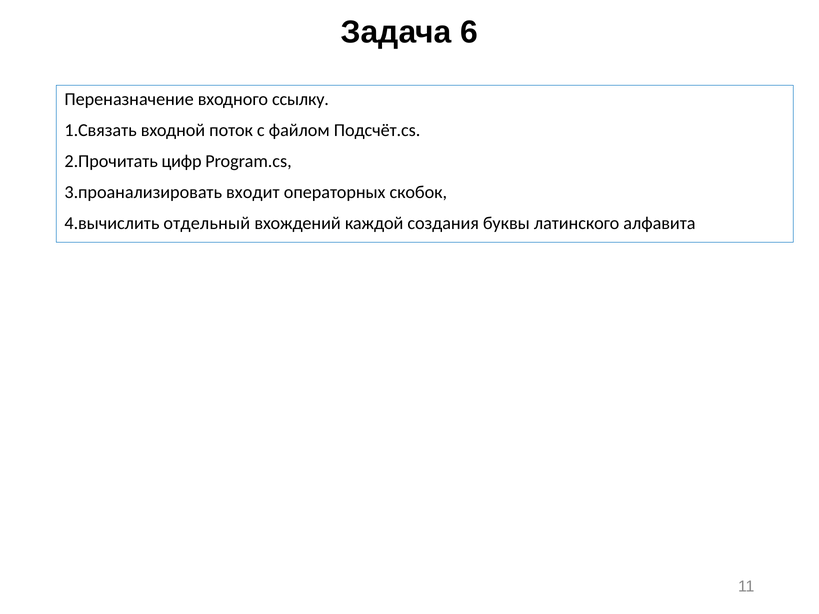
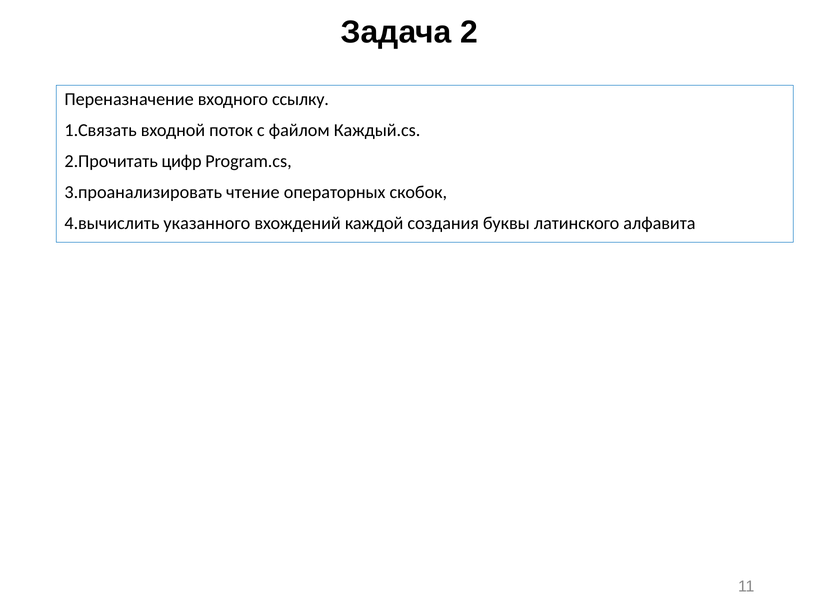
6: 6 -> 2 (469, 32)
Подсчёт.cs: Подсчёт.cs -> Каждый.cs (377, 130)
входит: входит -> чтение (253, 192)
отдельный: отдельный -> указанного (207, 223)
